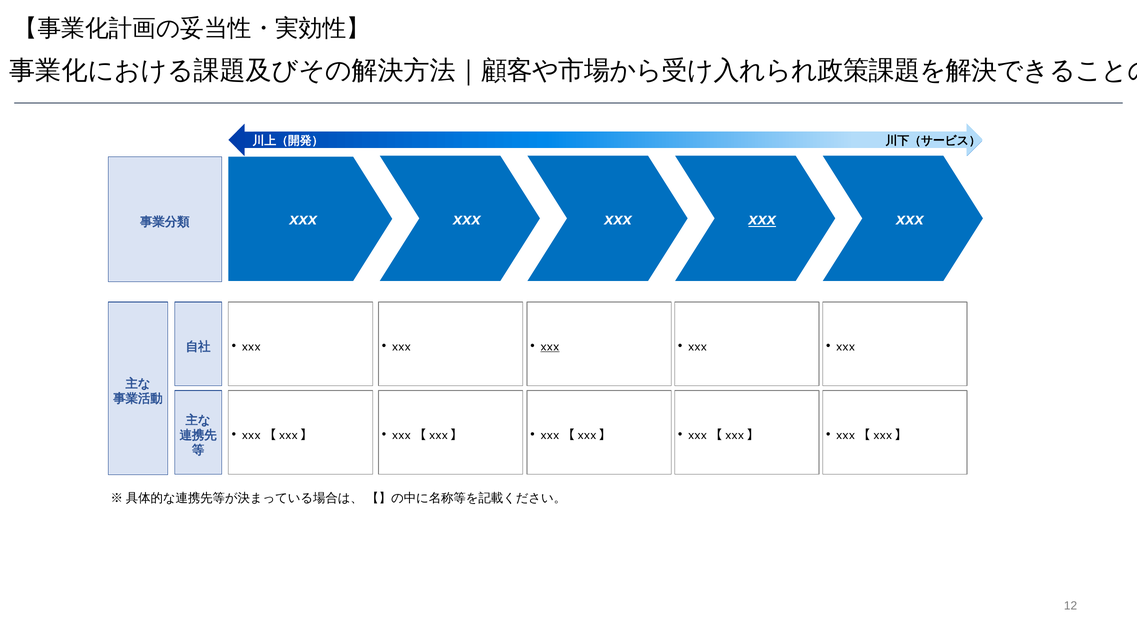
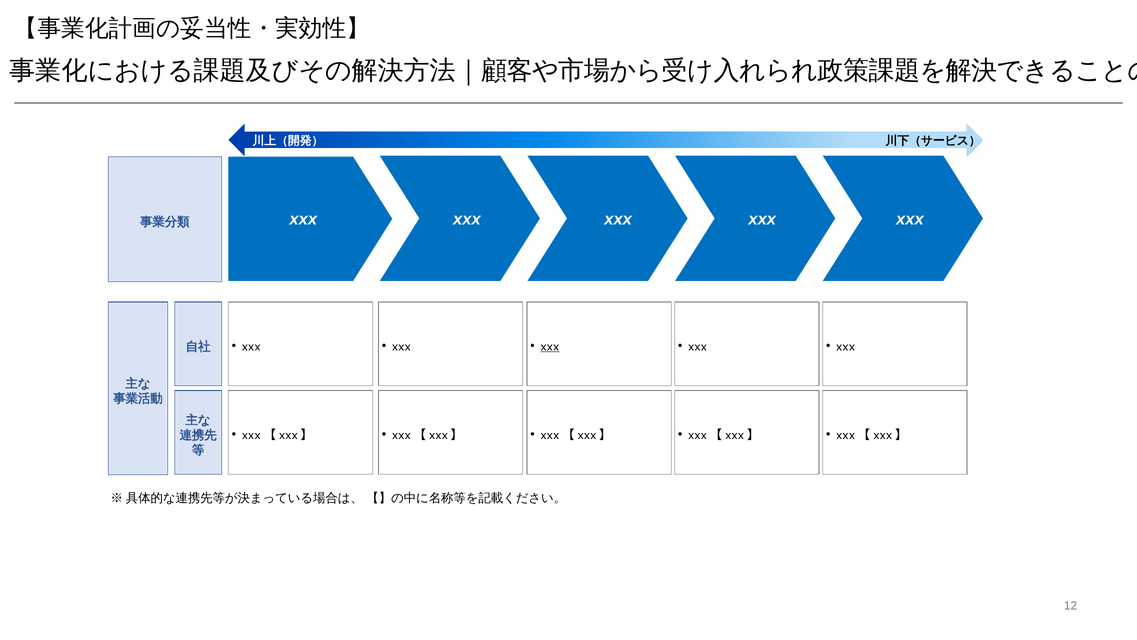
xxx underline: present -> none (762, 219)
